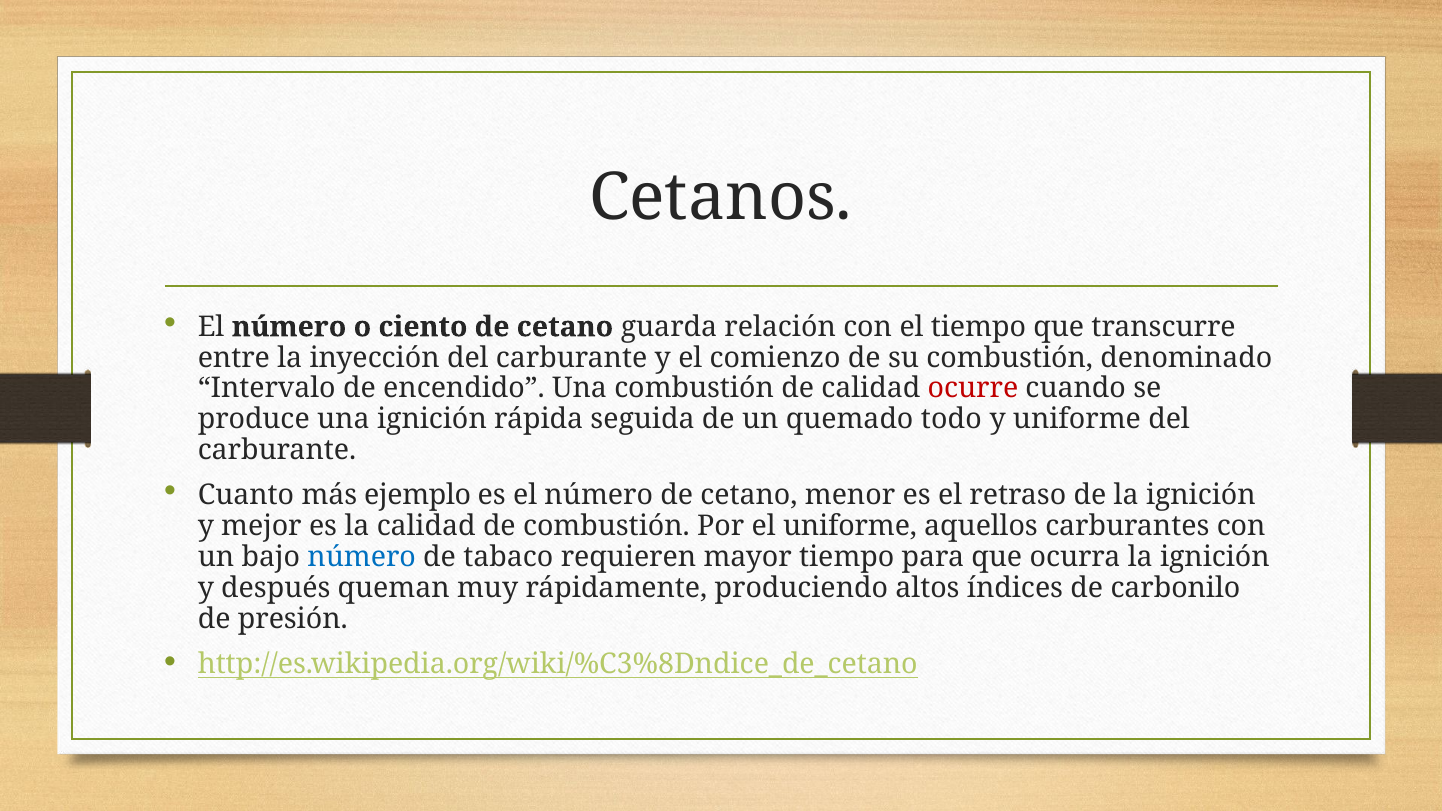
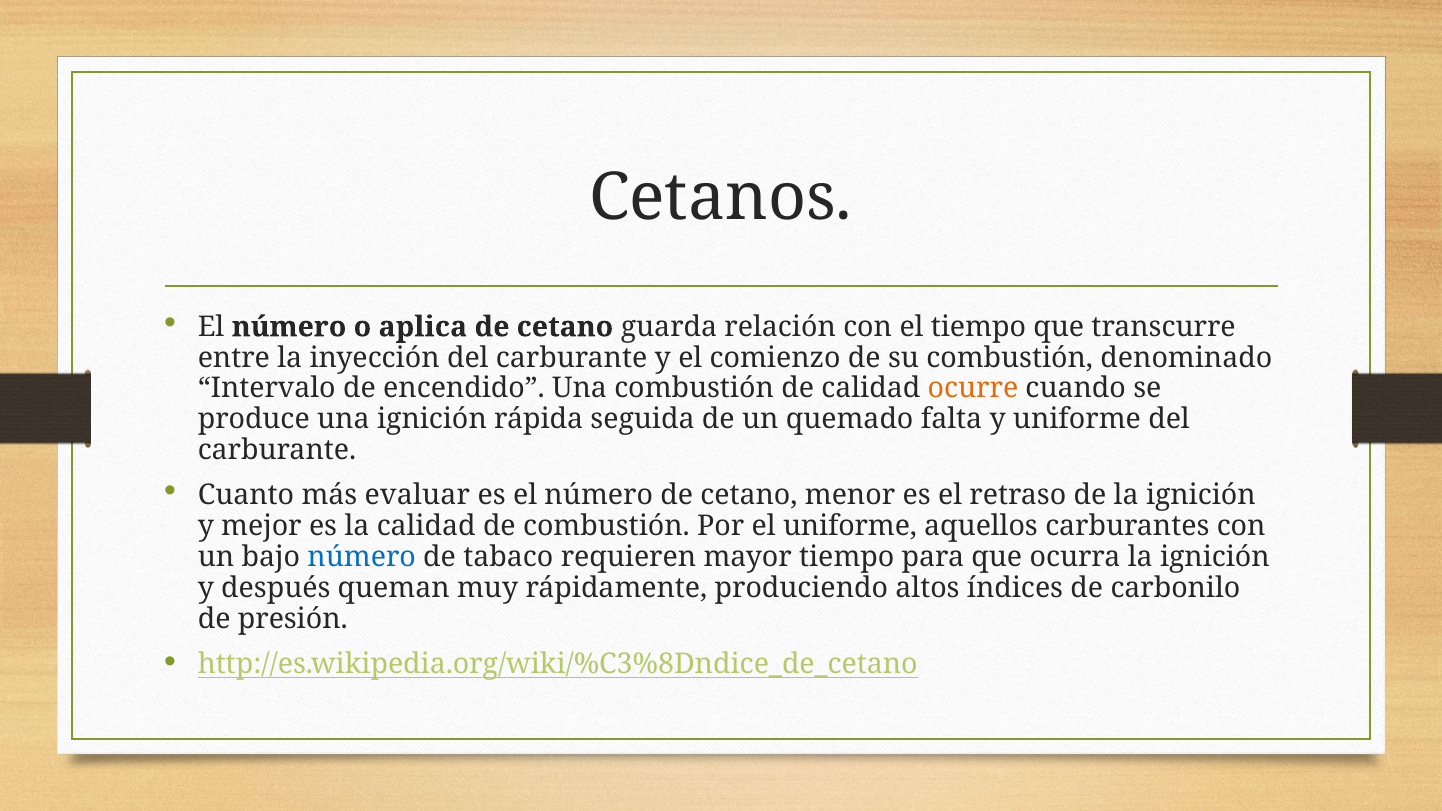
ciento: ciento -> aplica (423, 327)
ocurre colour: red -> orange (973, 389)
todo: todo -> falta (951, 419)
ejemplo: ejemplo -> evaluar (417, 496)
